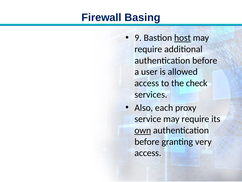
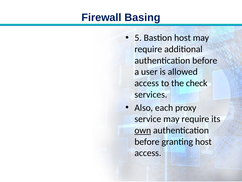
9: 9 -> 5 (138, 38)
host underline: present -> none (182, 38)
granting very: very -> host (203, 141)
